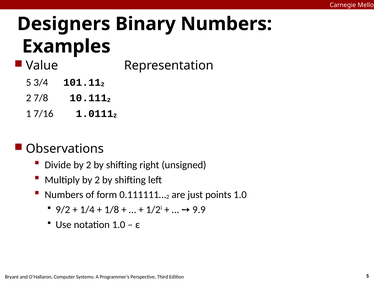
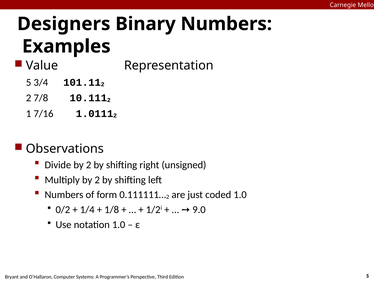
points: points -> coded (218, 194)
9/2: 9/2 -> 0/2 (63, 209)
9.9: 9.9 -> 9.0 (199, 209)
